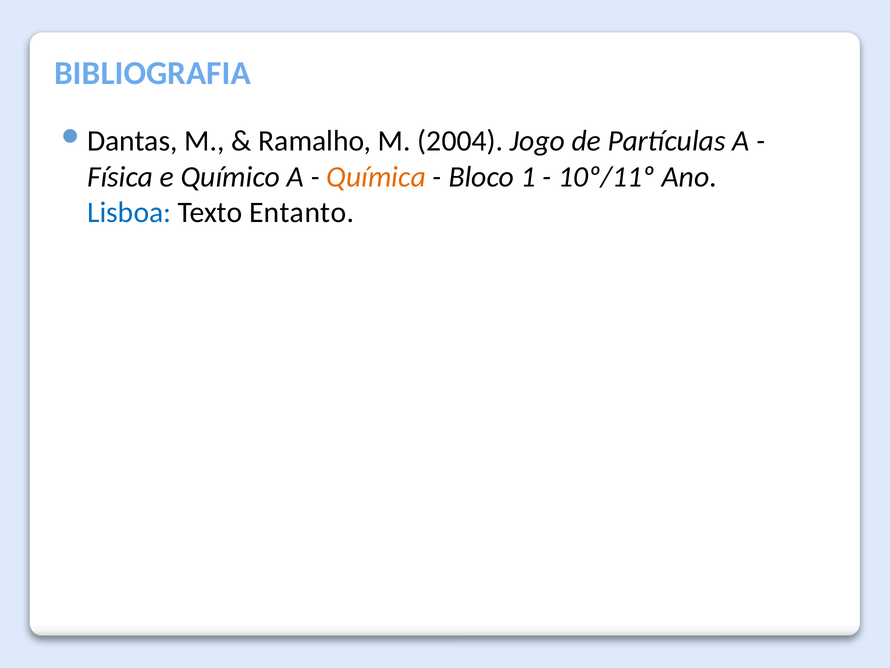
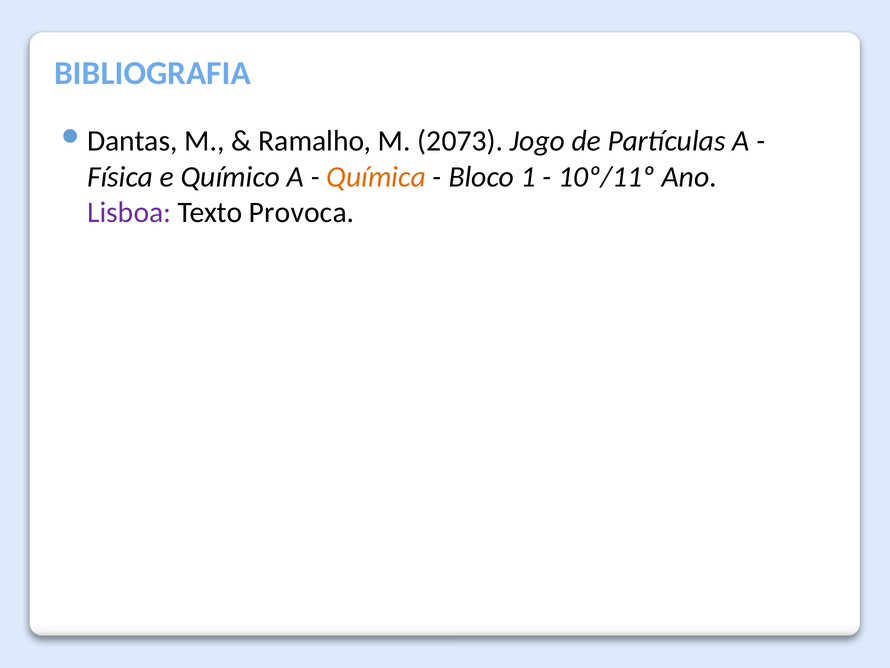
2004: 2004 -> 2073 (460, 141)
Lisboa colour: blue -> purple (129, 212)
Entanto: Entanto -> Provoca (302, 212)
